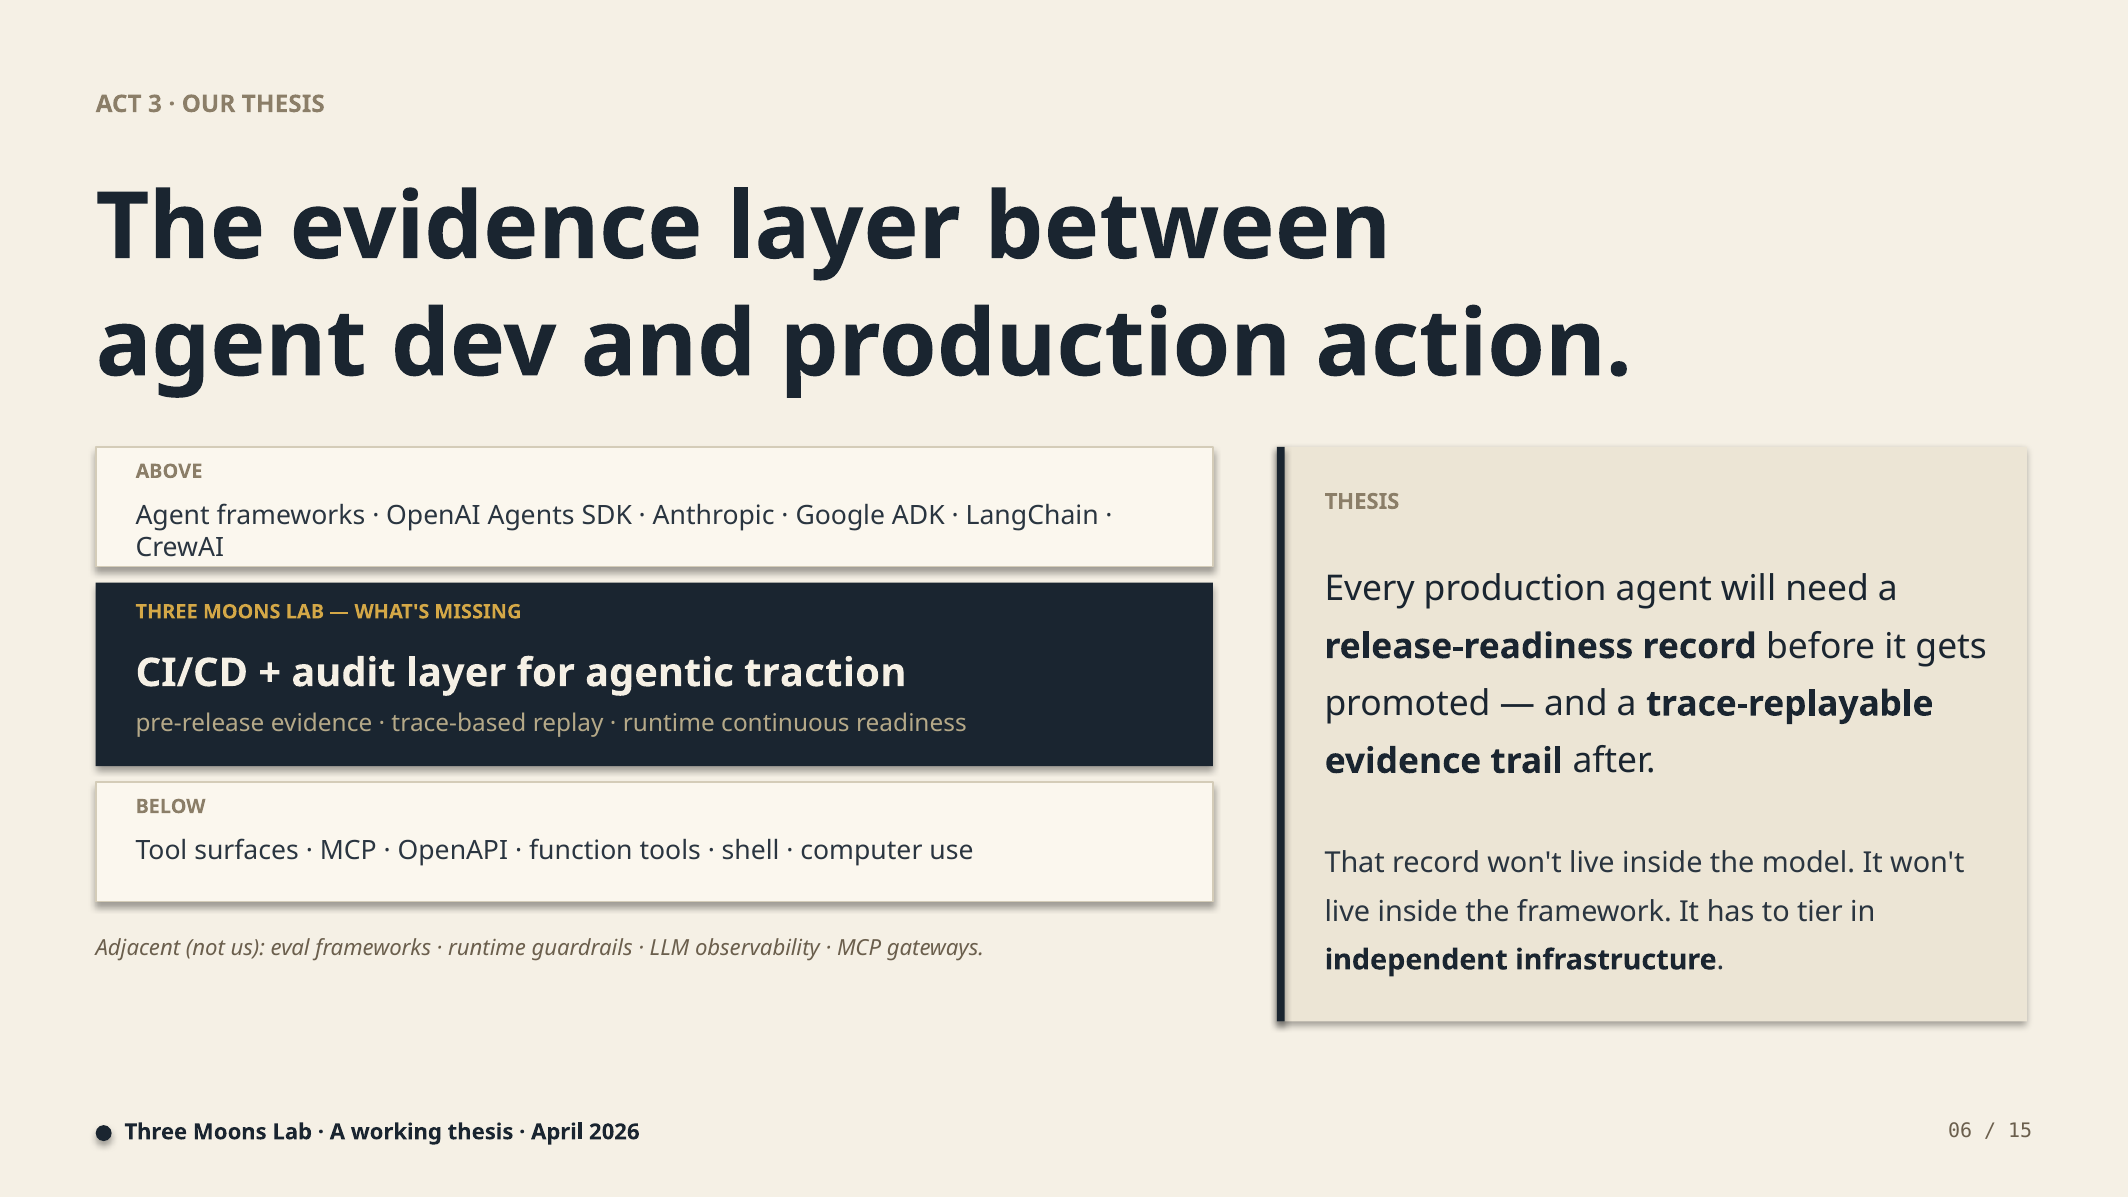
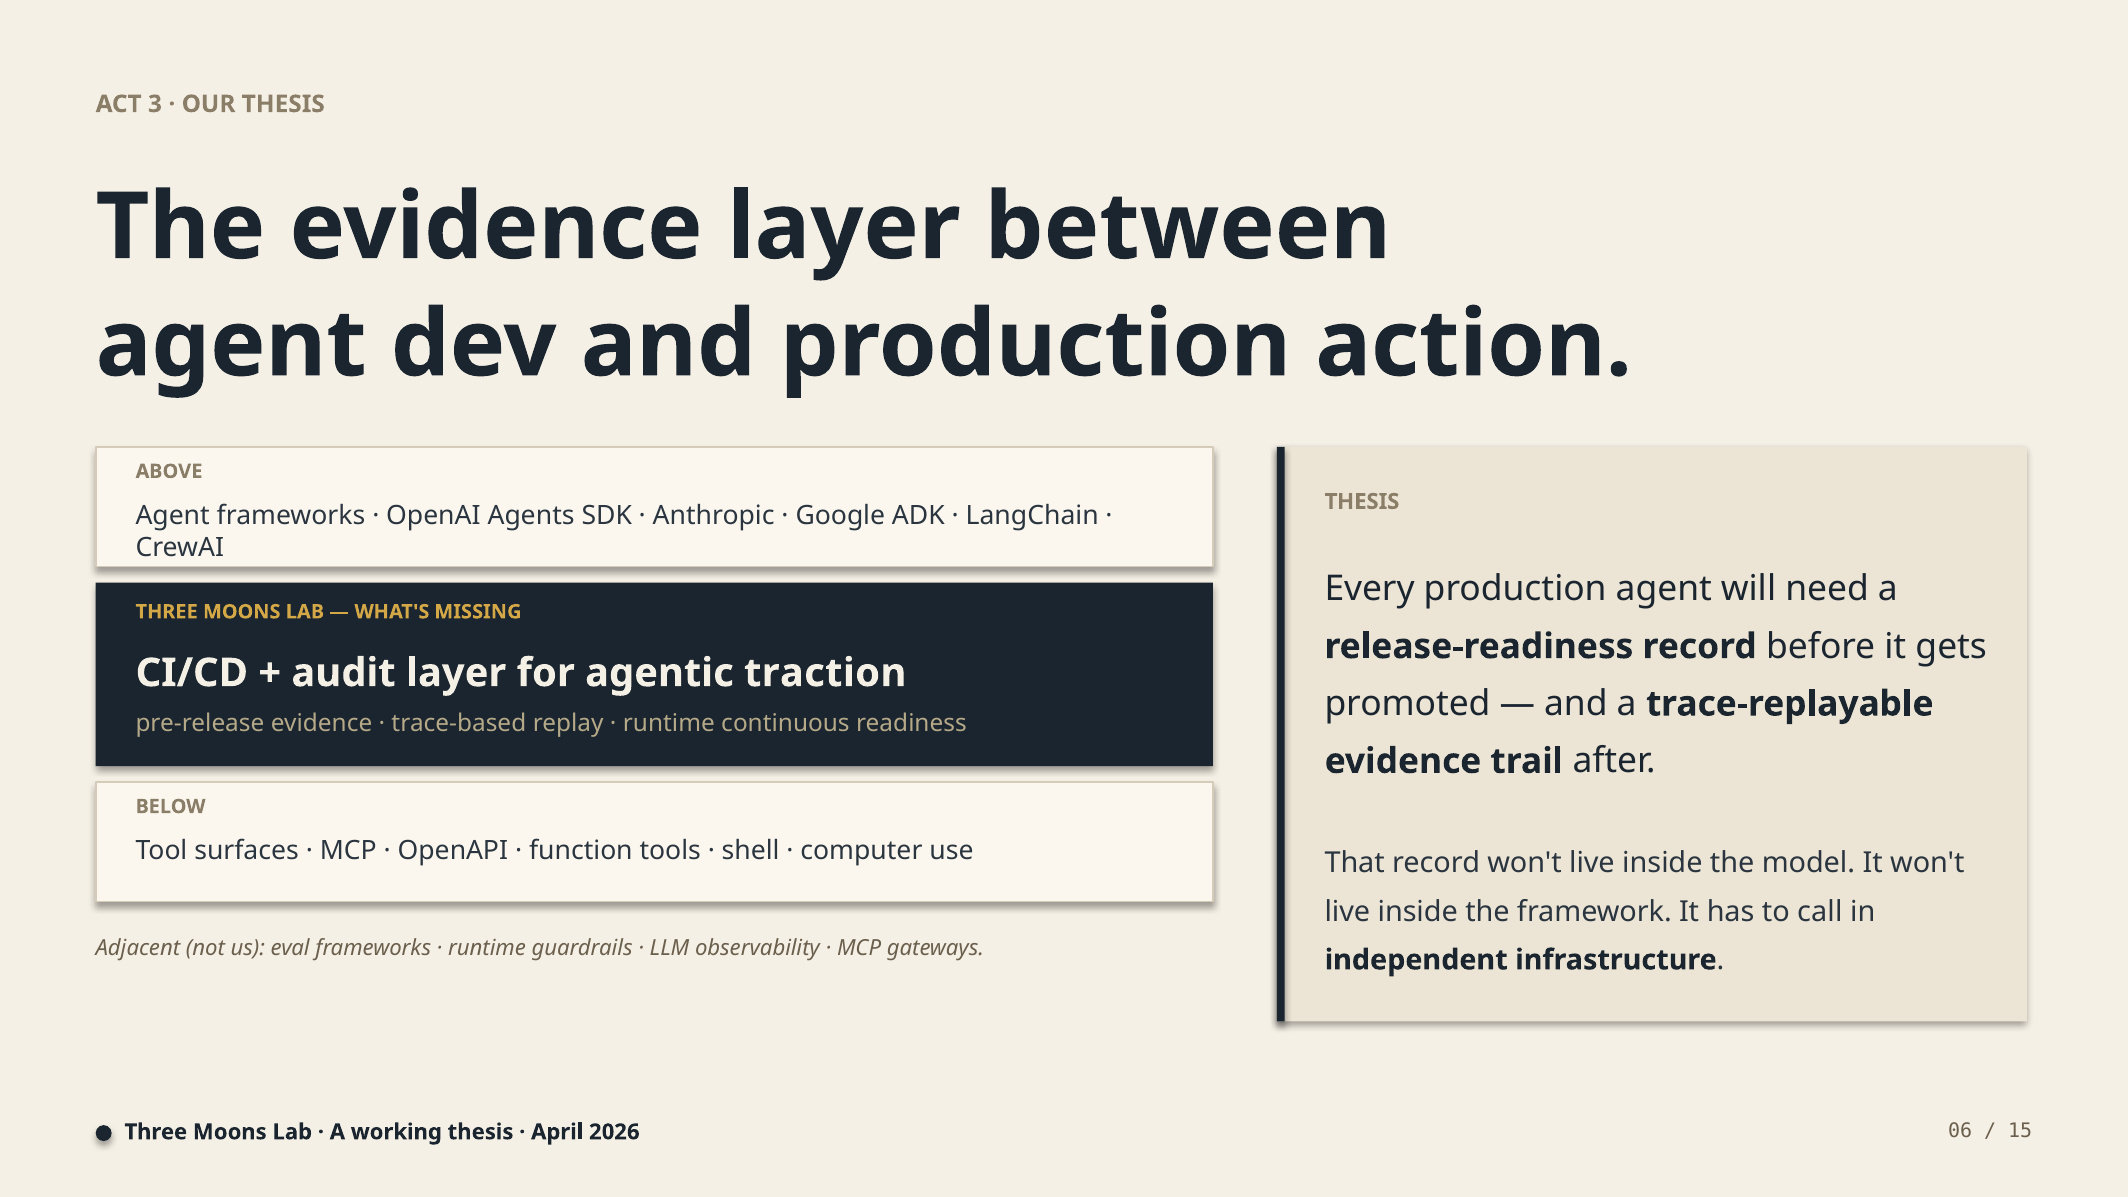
tier: tier -> call (1820, 912)
